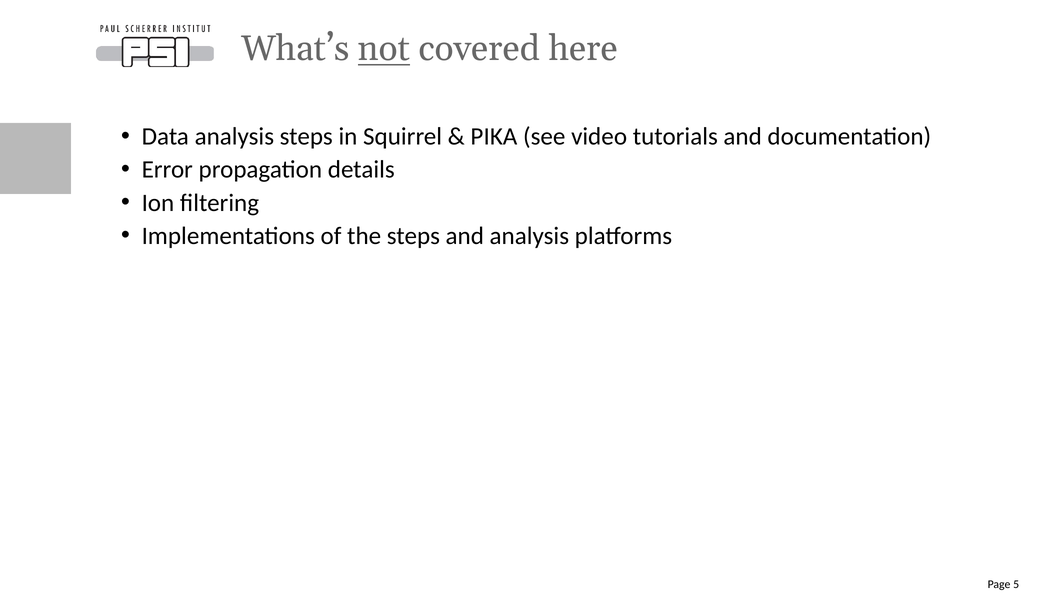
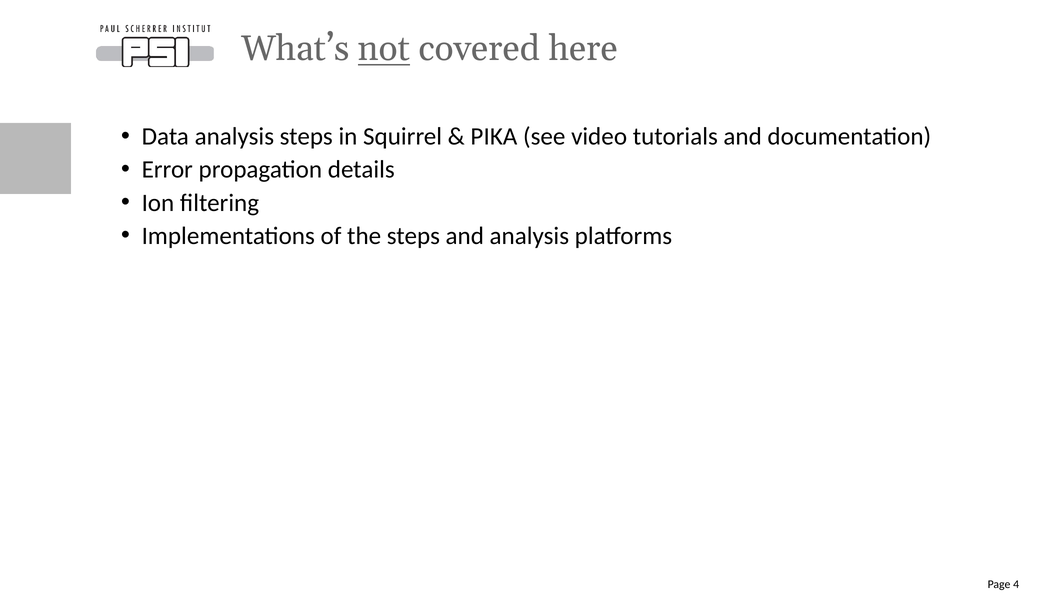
5: 5 -> 4 (1016, 584)
